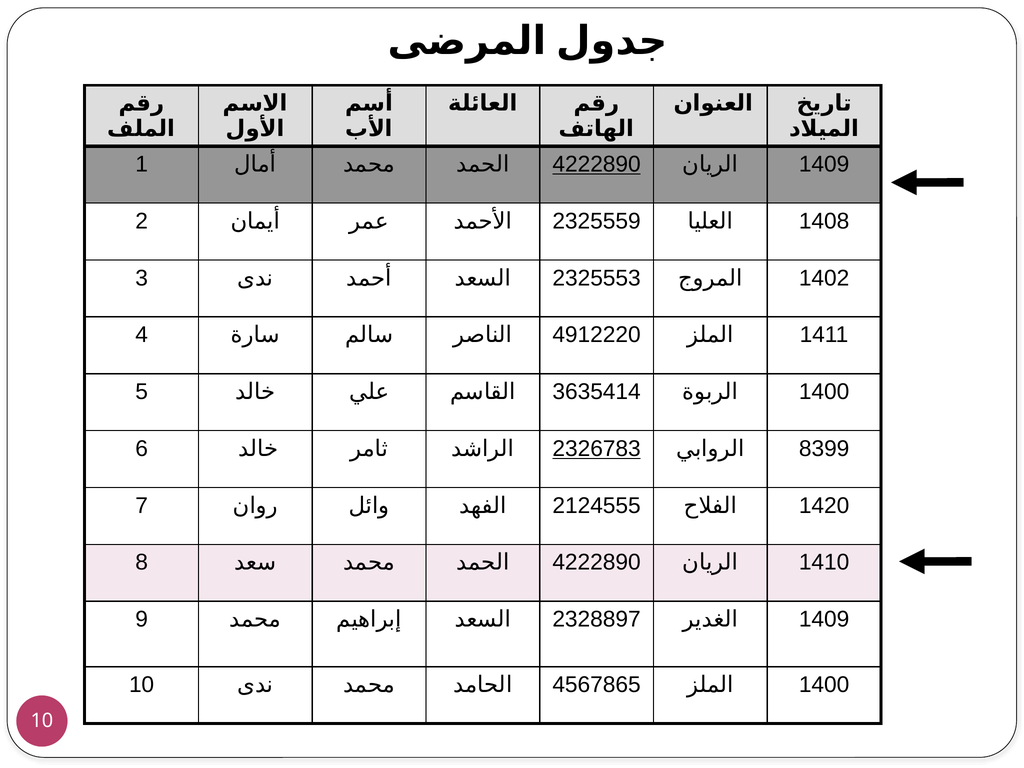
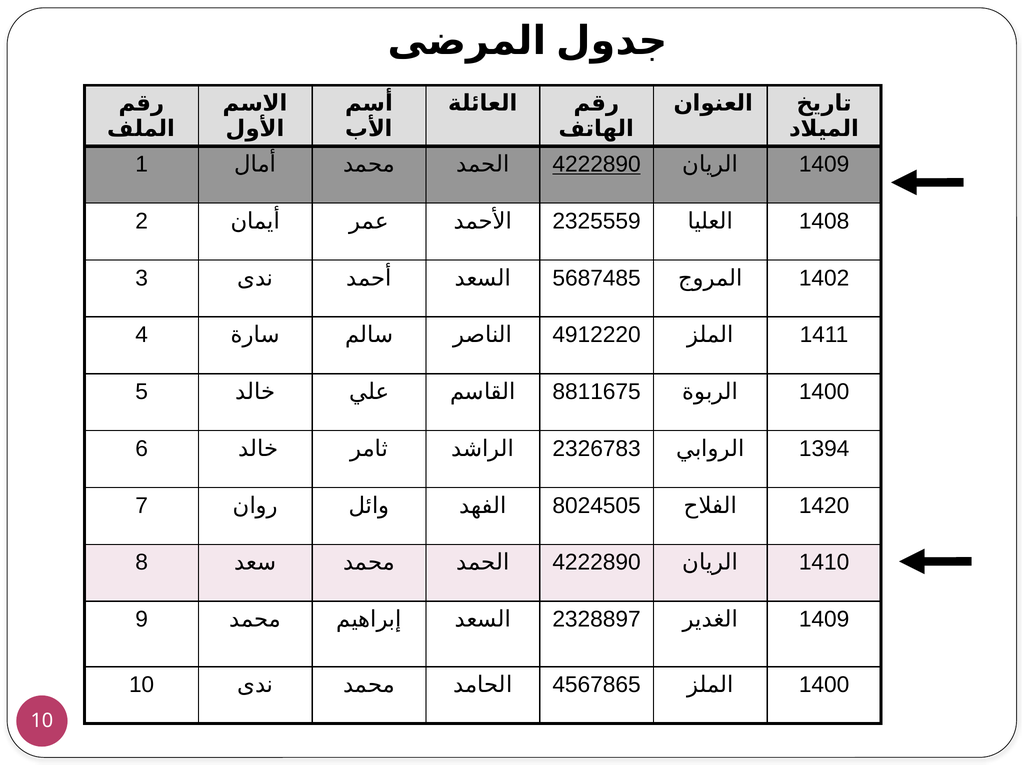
2325553: 2325553 -> 5687485 (597, 278)
3635414: 3635414 -> 8811675 (597, 392)
2326783 underline: present -> none (597, 449)
8399: 8399 -> 1394 (824, 449)
2124555: 2124555 -> 8024505 (597, 506)
